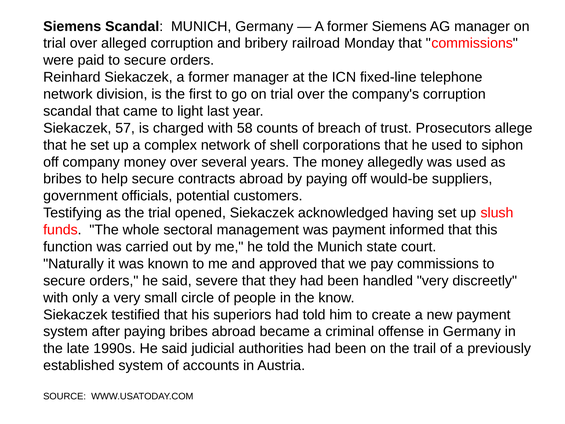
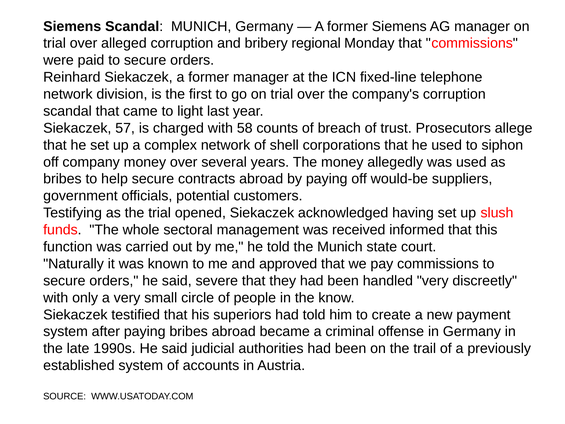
railroad: railroad -> regional (316, 43)
was payment: payment -> received (359, 230)
